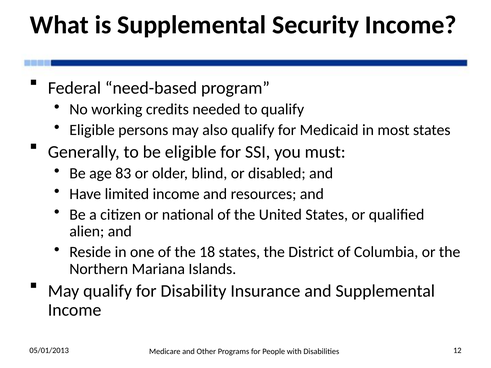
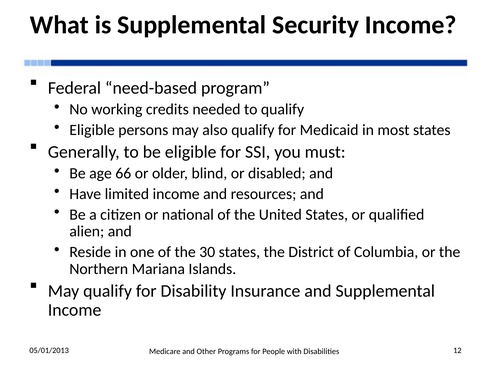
83: 83 -> 66 (123, 173)
18: 18 -> 30 (207, 252)
